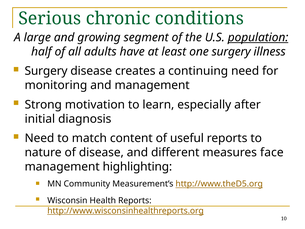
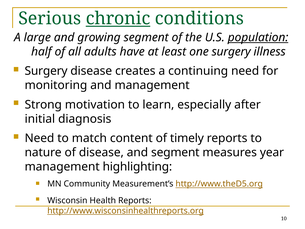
chronic underline: none -> present (118, 19)
useful: useful -> timely (187, 138)
and different: different -> segment (175, 152)
face: face -> year (272, 152)
